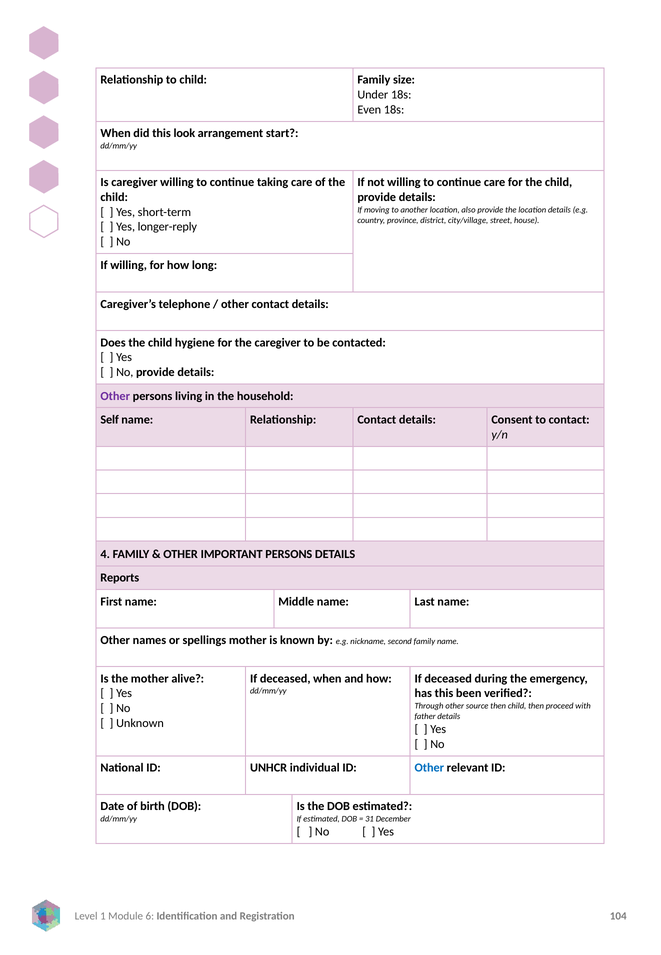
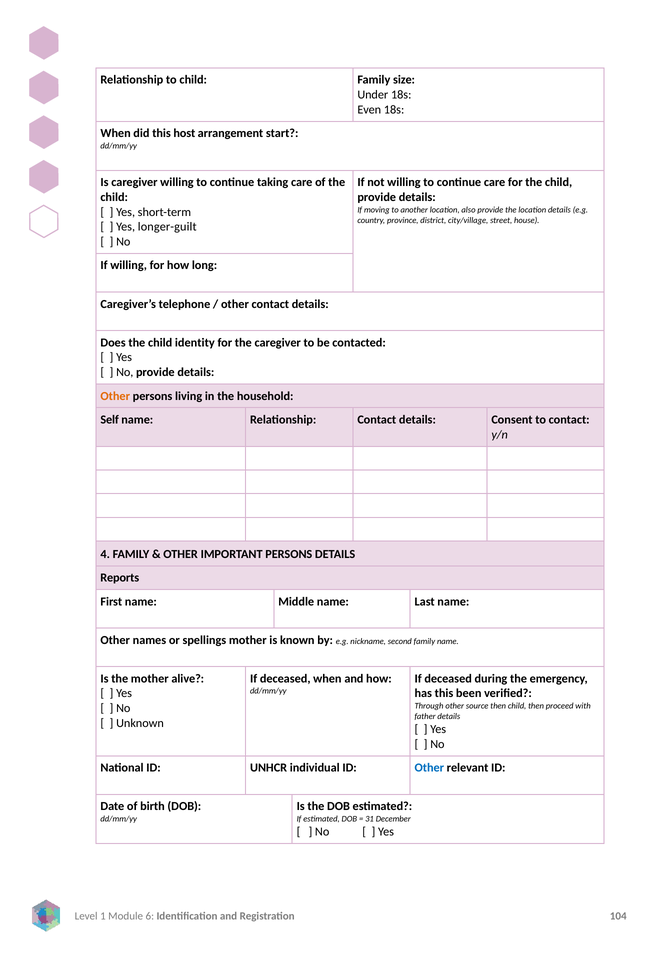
look: look -> host (184, 133)
longer-reply: longer-reply -> longer-guilt (167, 227)
hygiene: hygiene -> identity (195, 342)
Other colour: purple -> orange (115, 396)
